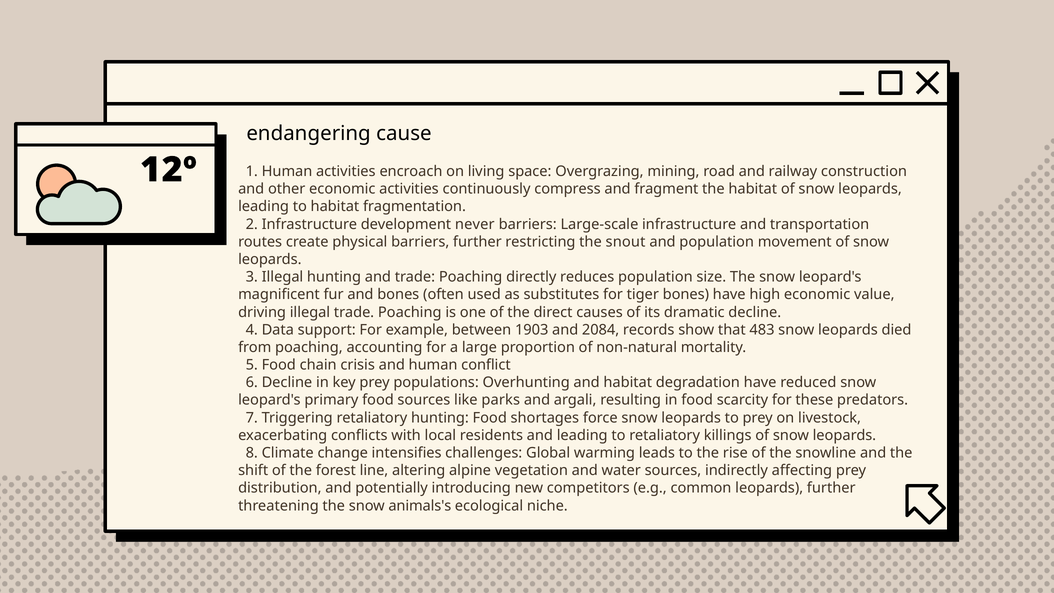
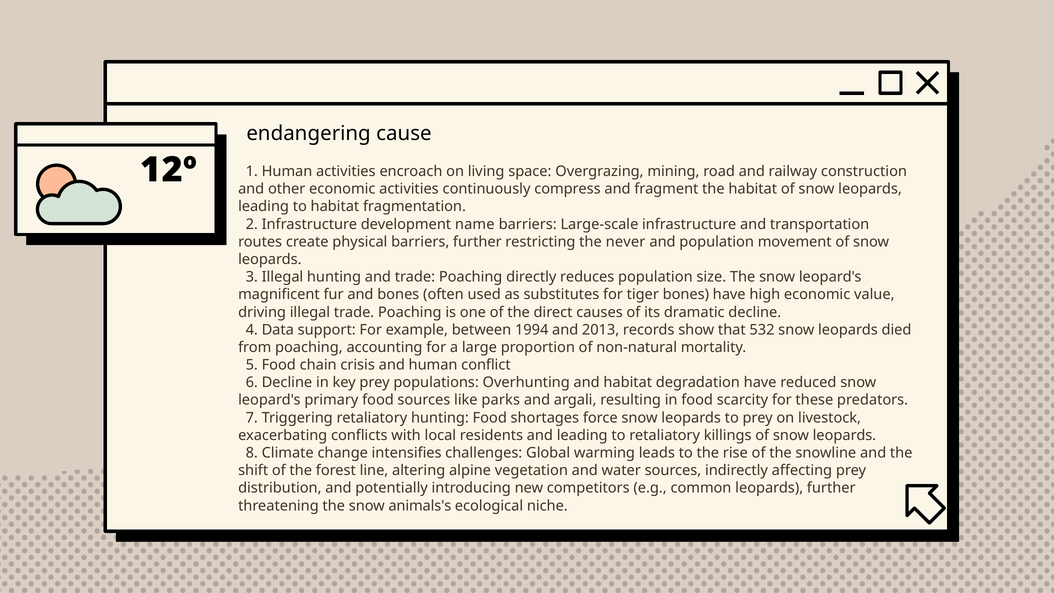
never: never -> name (475, 224)
snout: snout -> never (626, 242)
1903: 1903 -> 1994 (532, 330)
2084: 2084 -> 2013 (601, 330)
483: 483 -> 532 (762, 330)
